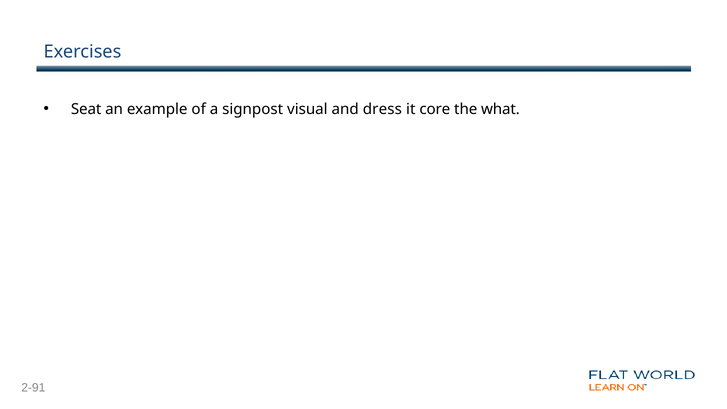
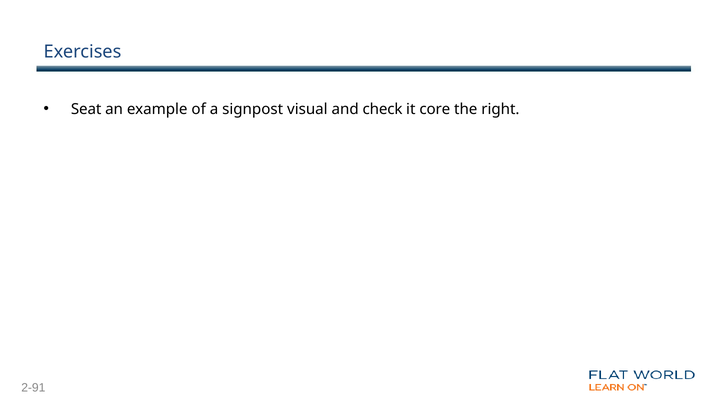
dress: dress -> check (383, 109)
what: what -> right (500, 109)
